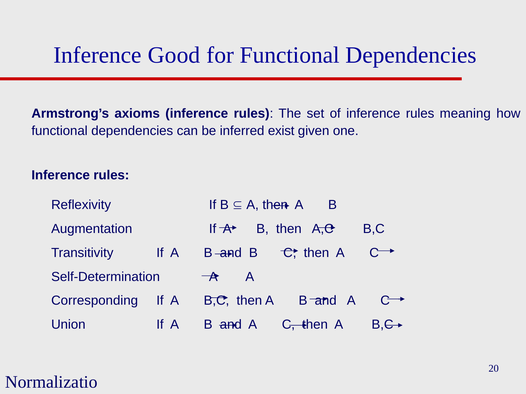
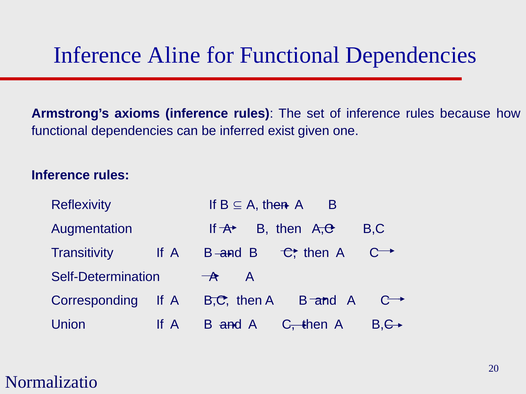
Good: Good -> Aline (174, 55)
meaning: meaning -> because (465, 114)
